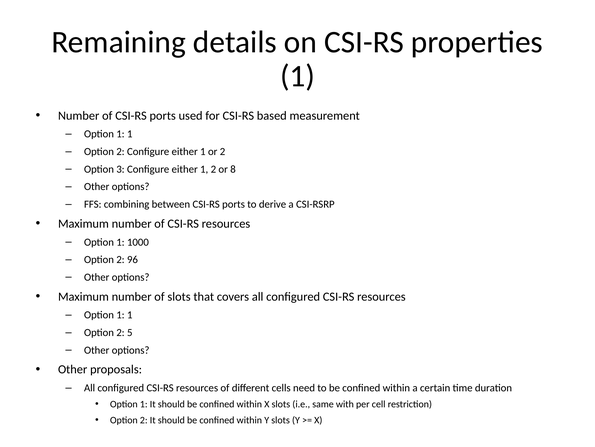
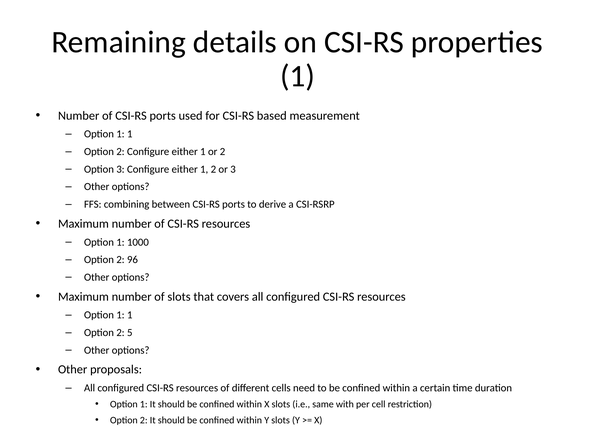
or 8: 8 -> 3 (233, 169)
